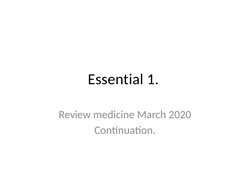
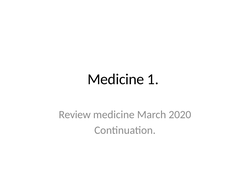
Essential: Essential -> Medicine (116, 79)
